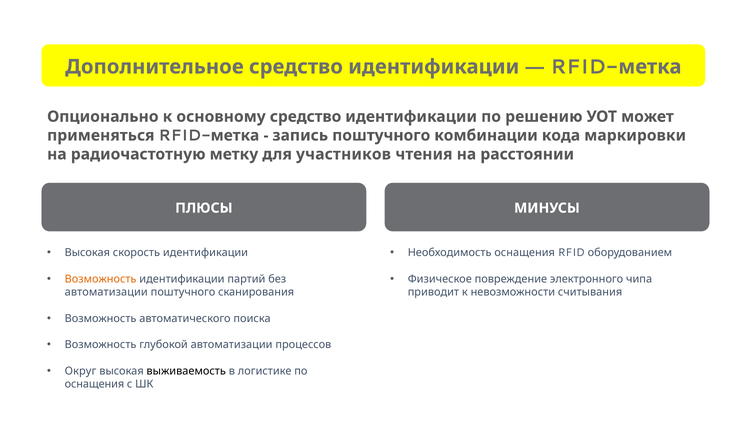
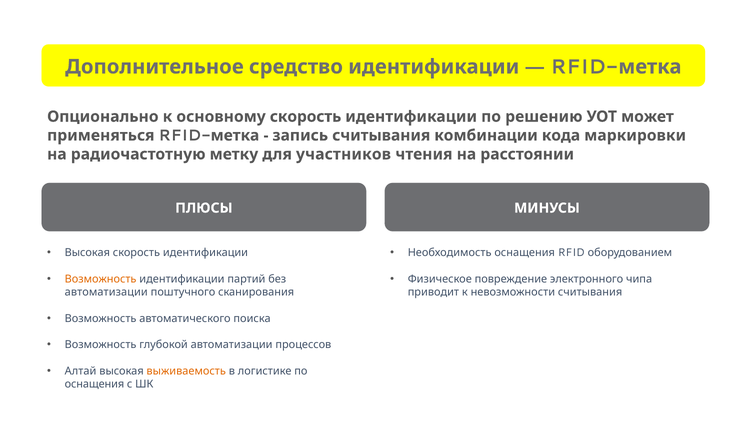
основному средство: средство -> скорость (306, 116)
запись поштучного: поштучного -> считывания (381, 135)
Округ: Округ -> Алтай (81, 371)
выживаемость colour: black -> orange (186, 371)
